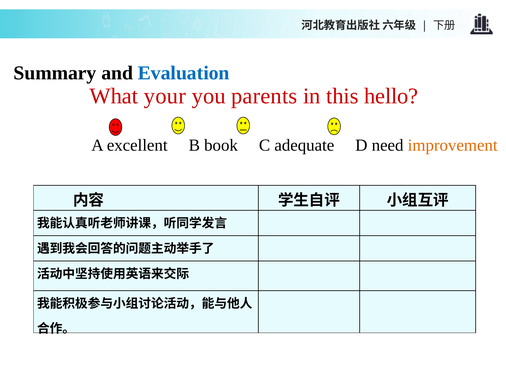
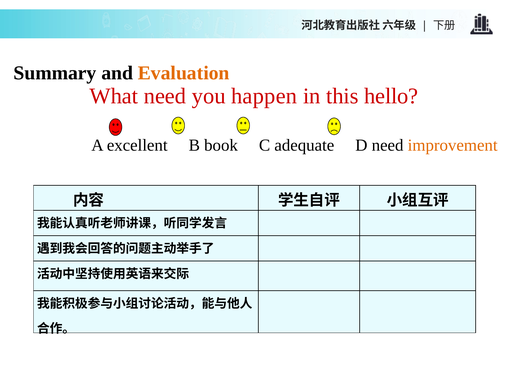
Evaluation colour: blue -> orange (184, 73)
What your: your -> need (165, 96)
parents: parents -> happen (264, 96)
